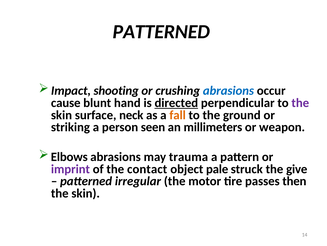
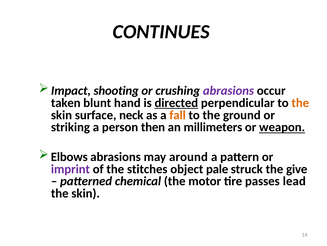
PATTERNED: PATTERNED -> CONTINUES (161, 32)
abrasions colour: blue -> purple (228, 90)
cause: cause -> taken (66, 103)
the colour: purple -> orange (300, 103)
seen: seen -> then (153, 127)
weapon underline: none -> present (282, 127)
trauma: trauma -> around (188, 156)
contact: contact -> stitches (147, 169)
irregular: irregular -> chemical (138, 181)
then: then -> lead (294, 181)
